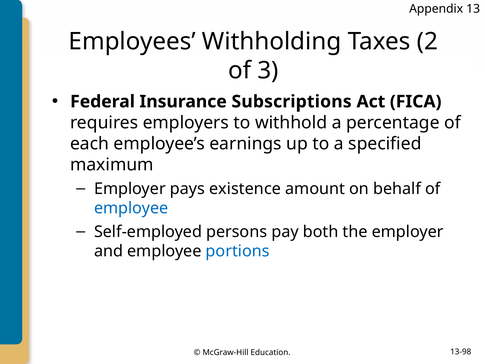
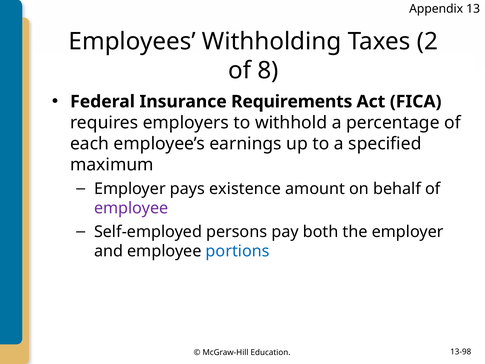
3: 3 -> 8 (268, 70)
Subscriptions: Subscriptions -> Requirements (292, 102)
employee colour: blue -> purple (131, 208)
